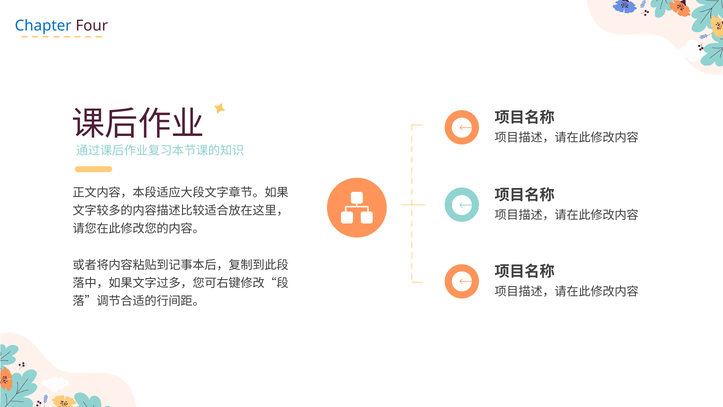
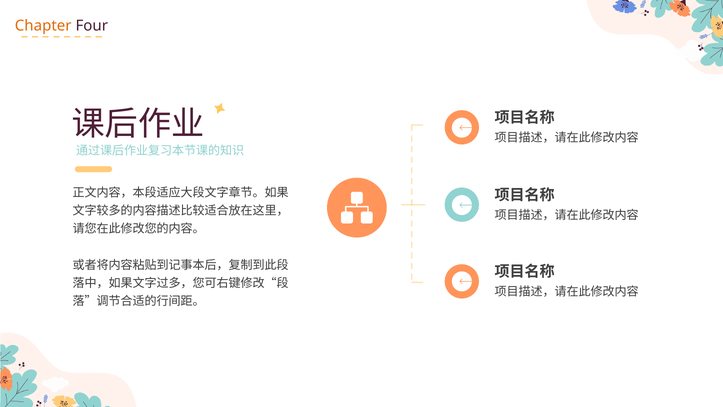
Chapter colour: blue -> orange (43, 26)
